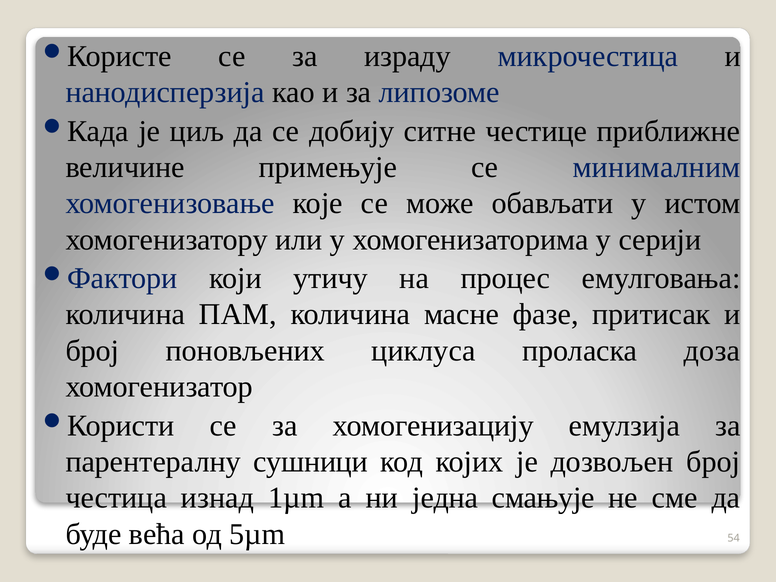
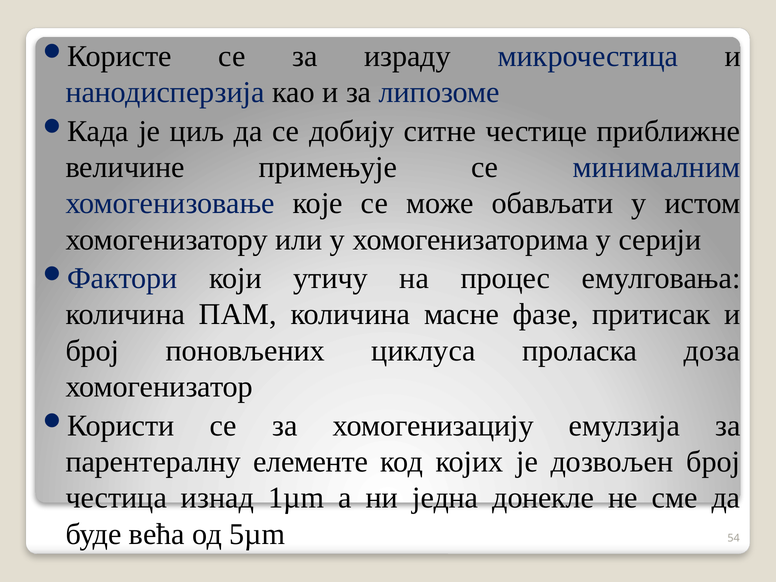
сушници: сушници -> елементе (311, 462)
смањује: смањује -> донекле (543, 498)
